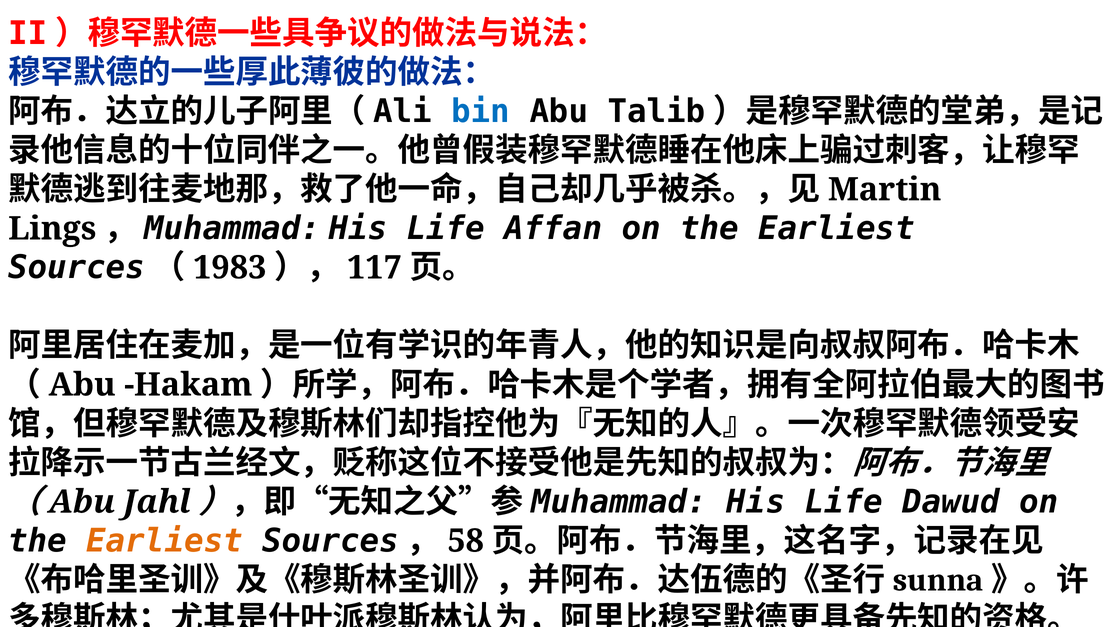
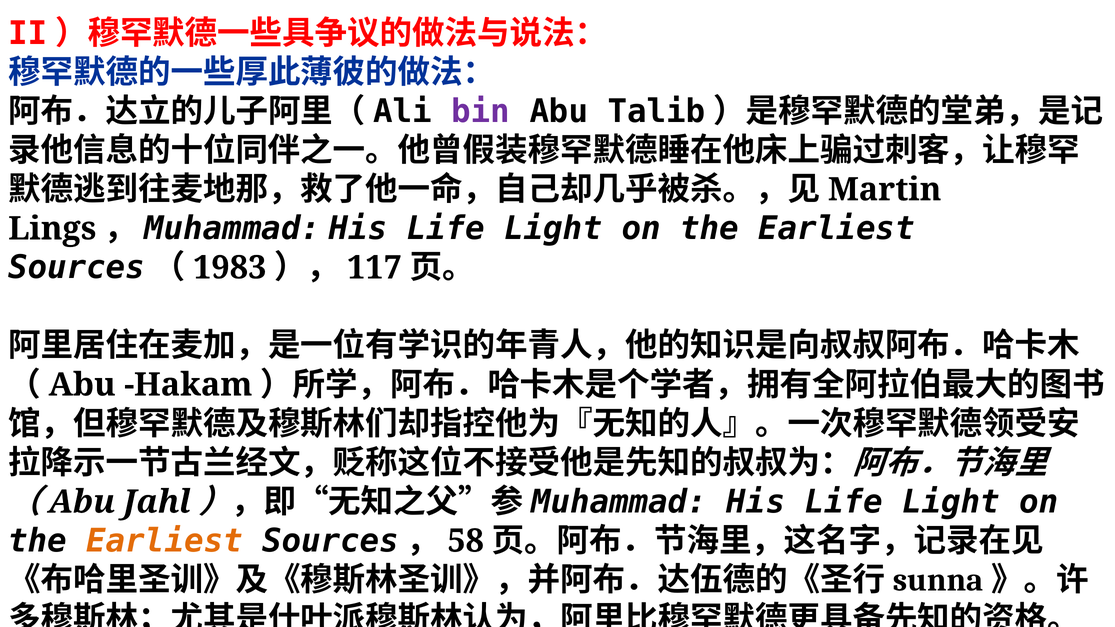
bin colour: blue -> purple (481, 112)
Affan: Affan -> Light (553, 229)
Dawud: Dawud -> Light (951, 502)
